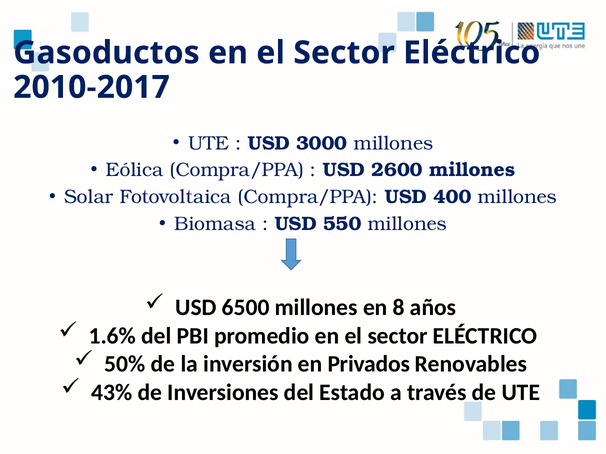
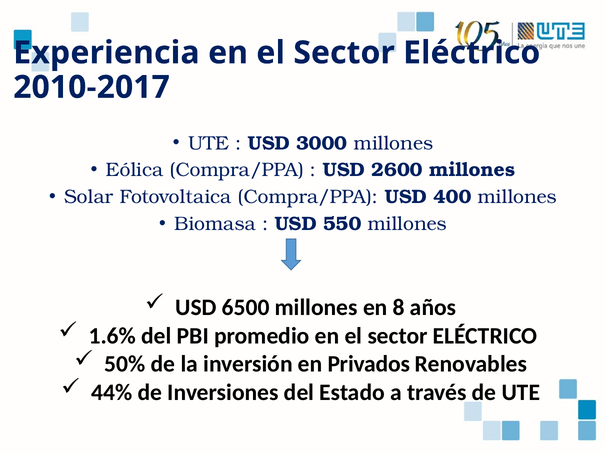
Gasoductos: Gasoductos -> Experiencia (106, 53)
43%: 43% -> 44% (112, 393)
